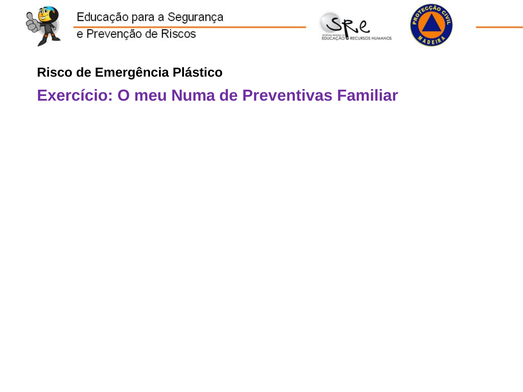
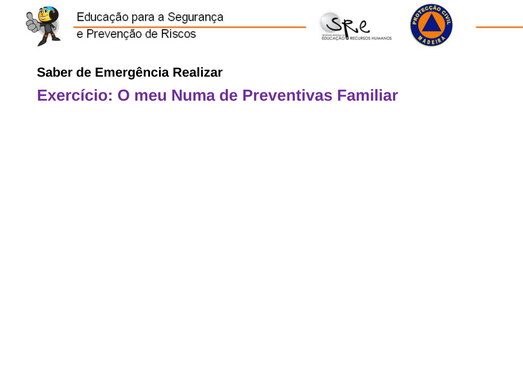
Risco: Risco -> Saber (55, 73)
Plástico: Plástico -> Realizar (198, 73)
